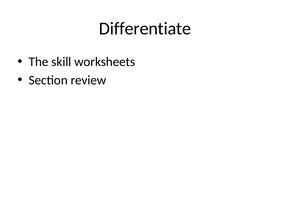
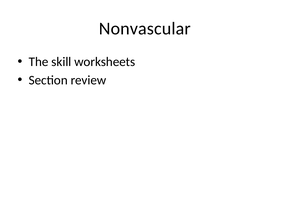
Differentiate: Differentiate -> Nonvascular (145, 28)
